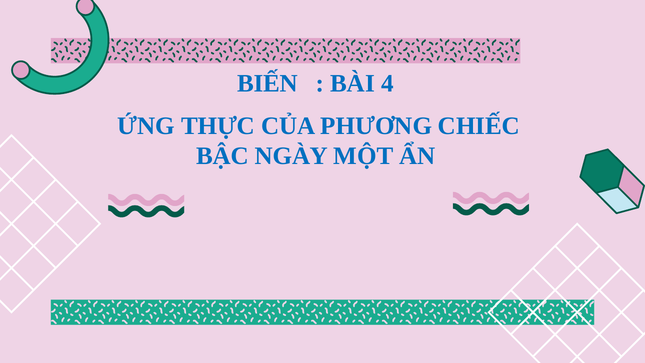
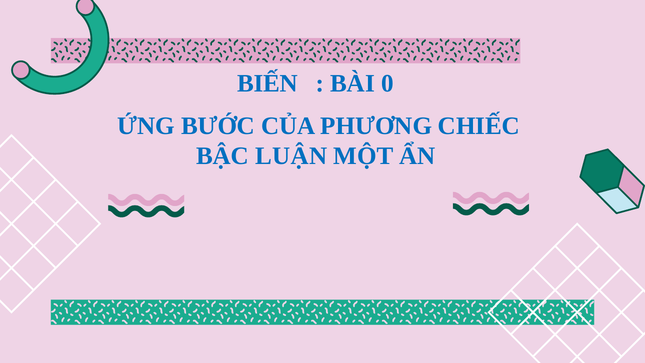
4: 4 -> 0 (387, 83)
THỰC: THỰC -> BƯỚC (218, 126)
NGÀY: NGÀY -> LUẬN (291, 156)
